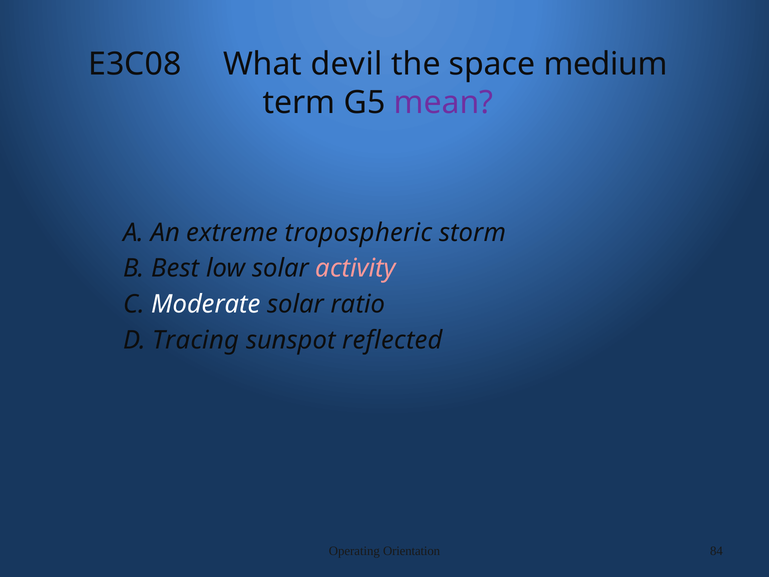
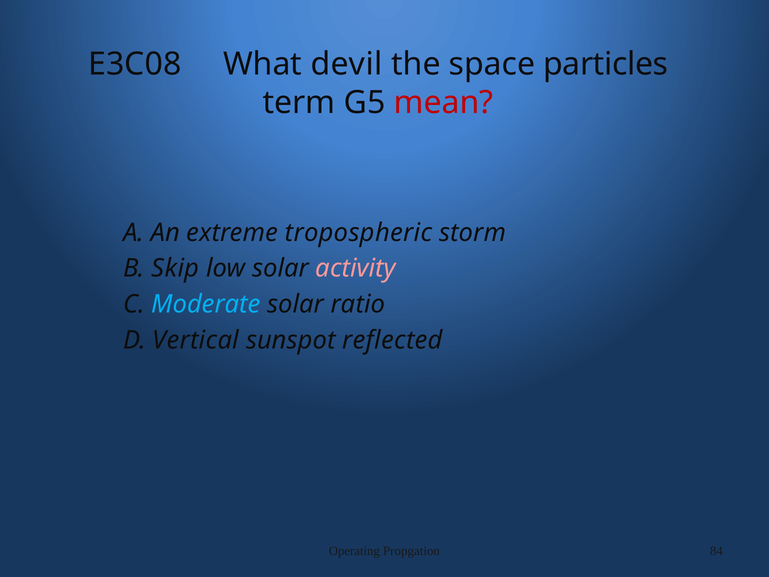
medium: medium -> particles (606, 64)
mean colour: purple -> red (444, 102)
Best: Best -> Skip (175, 268)
Moderate colour: white -> light blue (206, 304)
Tracing: Tracing -> Vertical (196, 340)
Orientation: Orientation -> Propgation (411, 551)
